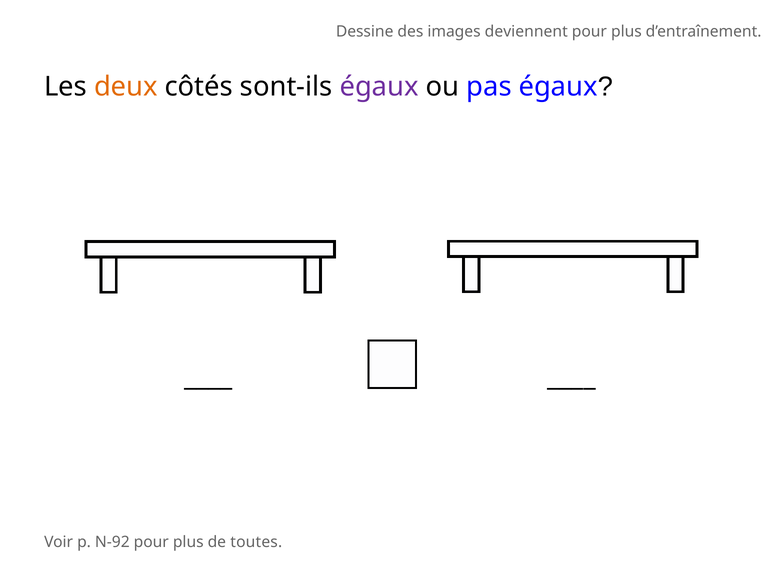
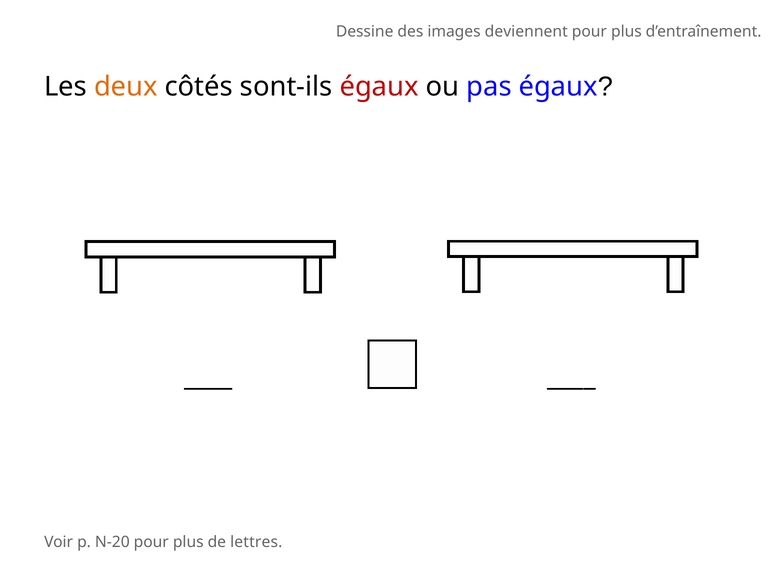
égaux colour: purple -> red (379, 86)
N-92: N-92 -> N-20 (112, 542)
toutes: toutes -> lettres (256, 542)
